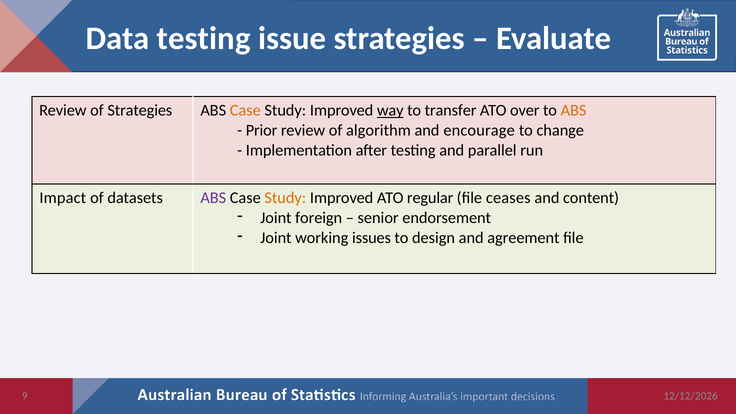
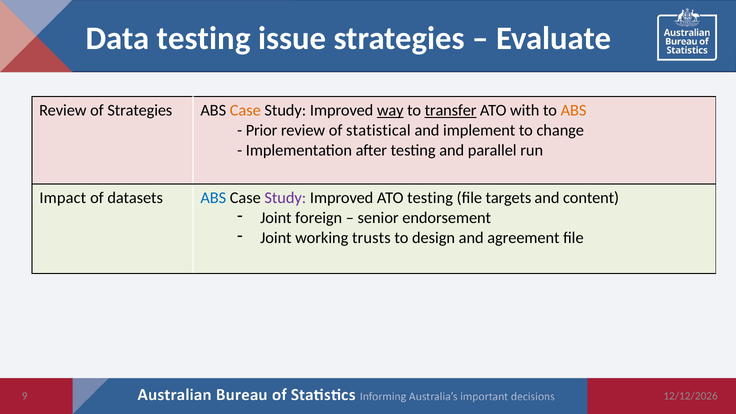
transfer underline: none -> present (451, 110)
over: over -> with (525, 110)
algorithm: algorithm -> statistical (378, 130)
encourage: encourage -> implement (479, 130)
ABS colour: purple -> blue (213, 198)
Study colour: orange -> purple (285, 198)
ATO regular: regular -> testing (430, 198)
ceases: ceases -> targets (508, 198)
issues: issues -> trusts (371, 238)
